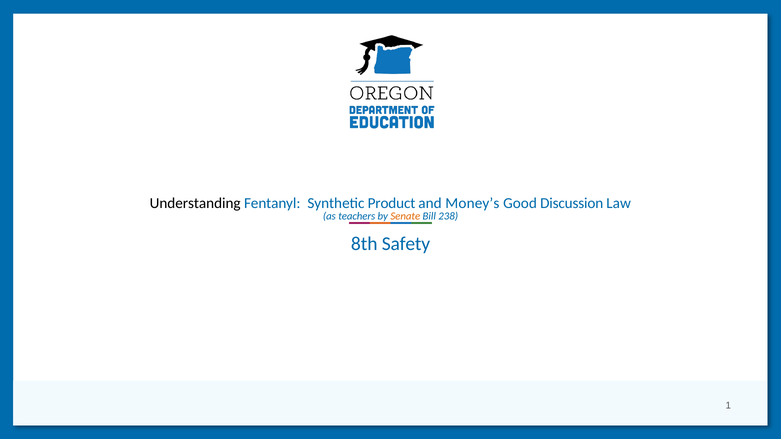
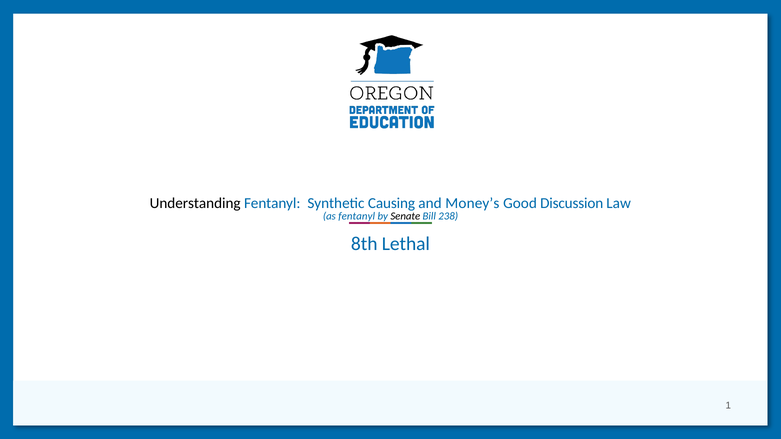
Product: Product -> Causing (391, 204)
as teachers: teachers -> fentanyl (357, 216)
Senate colour: orange -> black (405, 216)
Safety: Safety -> Lethal (406, 244)
